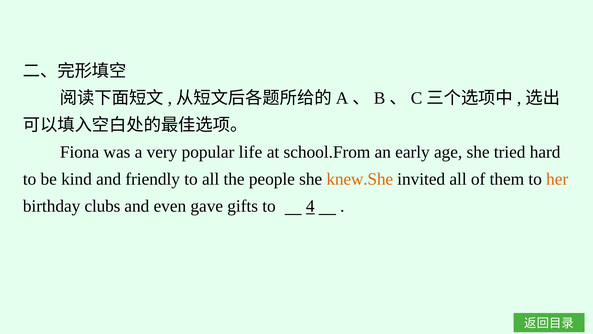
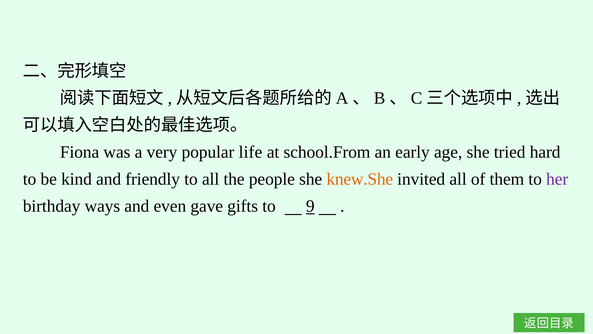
her colour: orange -> purple (557, 179)
clubs: clubs -> ways (102, 206)
4: 4 -> 9 (310, 206)
